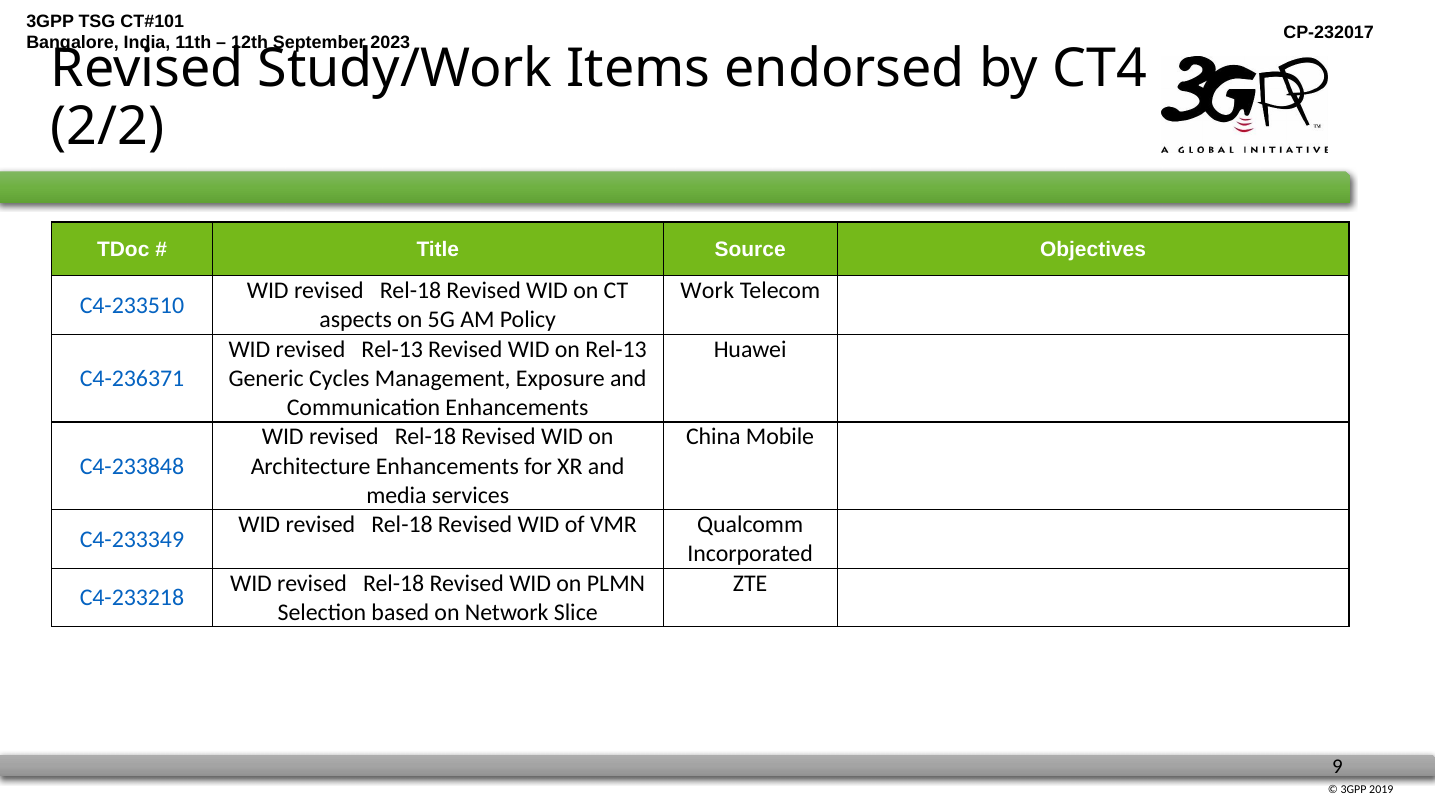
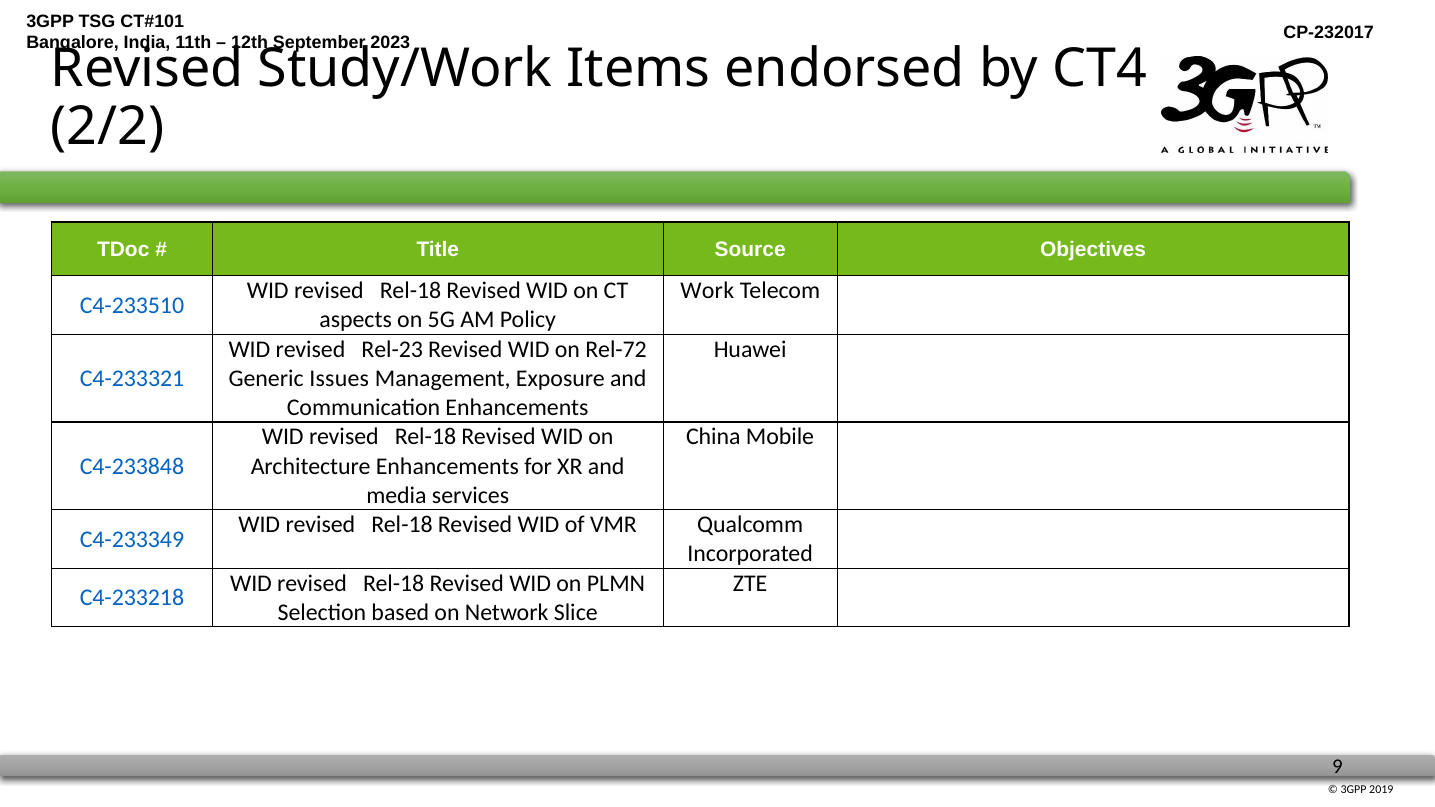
revised Rel-13: Rel-13 -> Rel-23 (392, 349)
on Rel-13: Rel-13 -> Rel-72 (616, 349)
C4-236371: C4-236371 -> C4-233321 (132, 379)
Cycles: Cycles -> Issues (339, 379)
